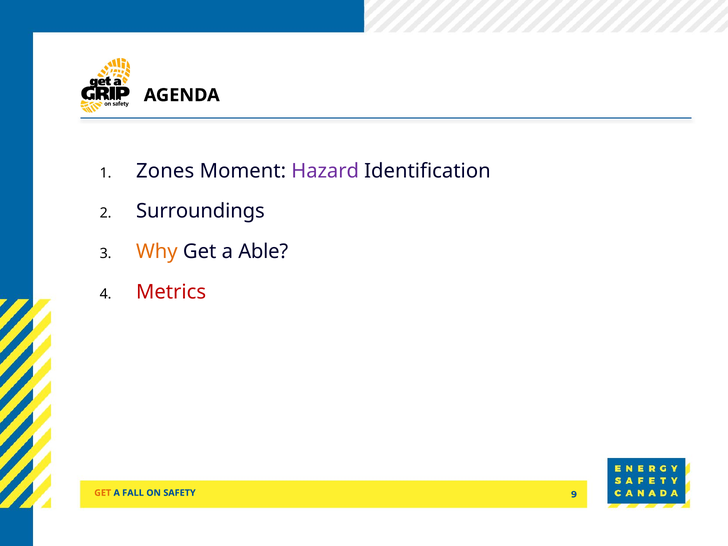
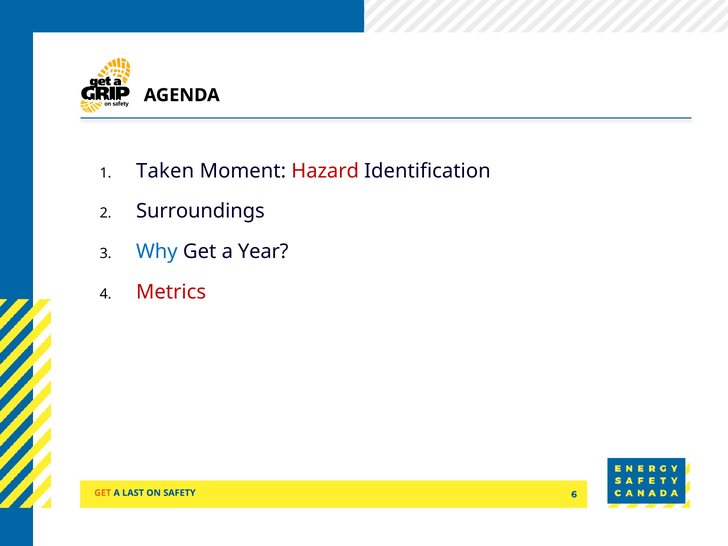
Zones: Zones -> Taken (165, 171)
Hazard colour: purple -> red (325, 171)
Why colour: orange -> blue (157, 252)
Able: Able -> Year (263, 252)
FALL: FALL -> LAST (133, 493)
9: 9 -> 6 (574, 494)
